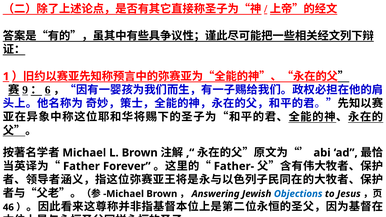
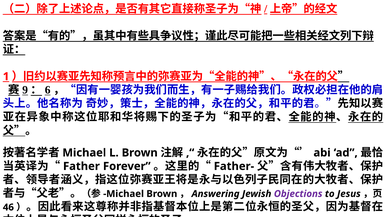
Objections colour: blue -> purple (298, 194)
